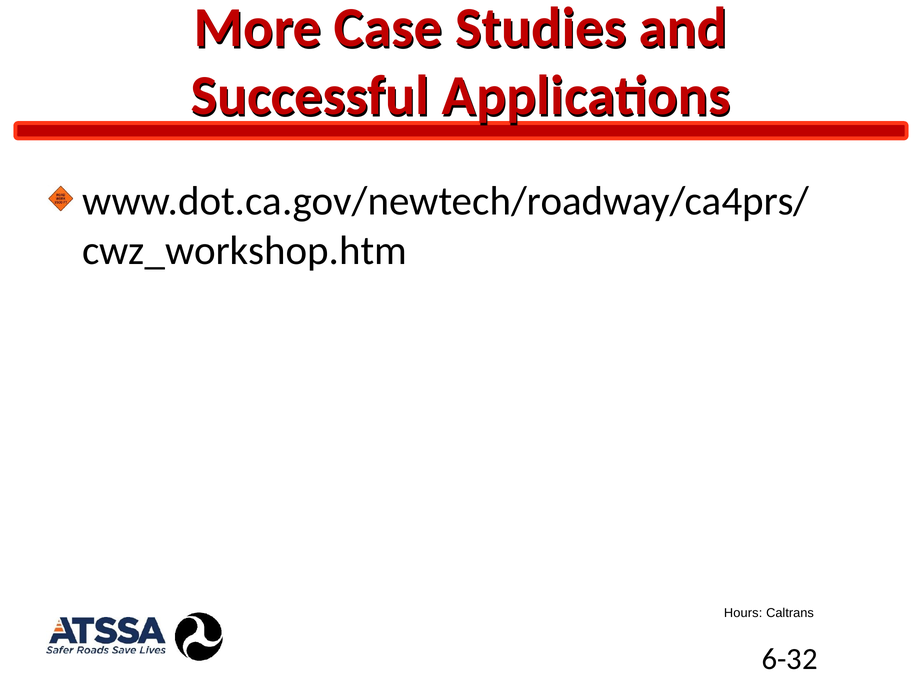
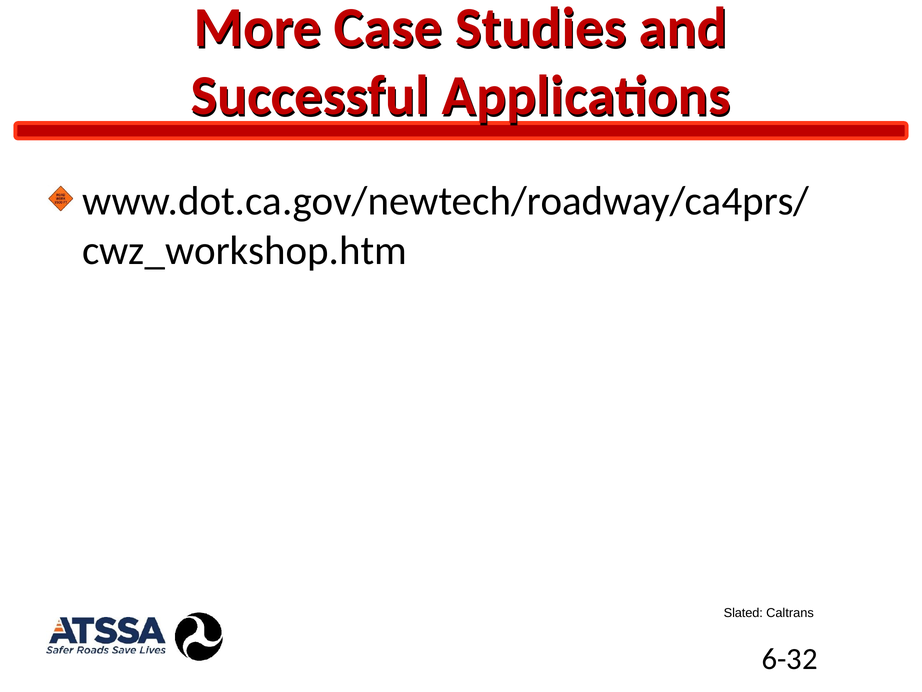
Hours: Hours -> Slated (743, 612)
